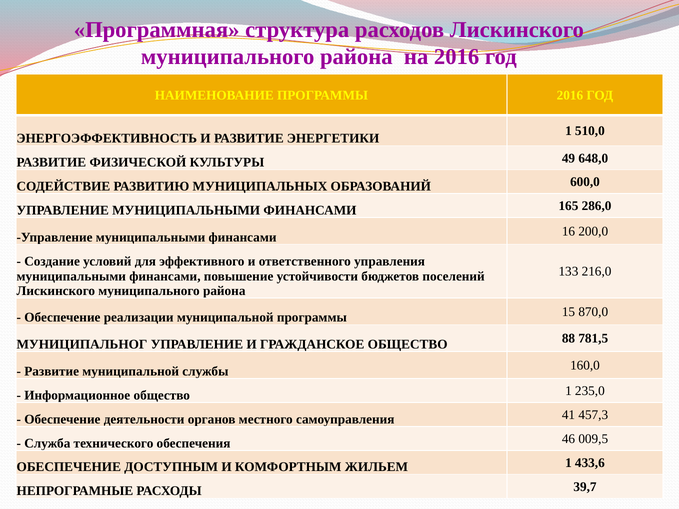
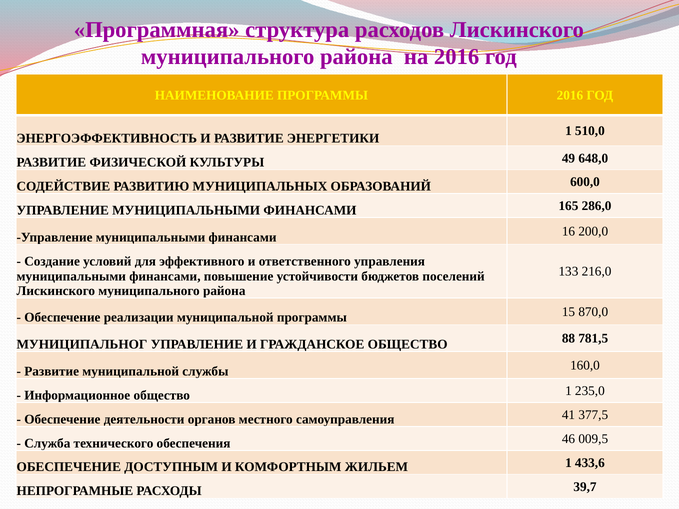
457,3: 457,3 -> 377,5 (593, 415)
